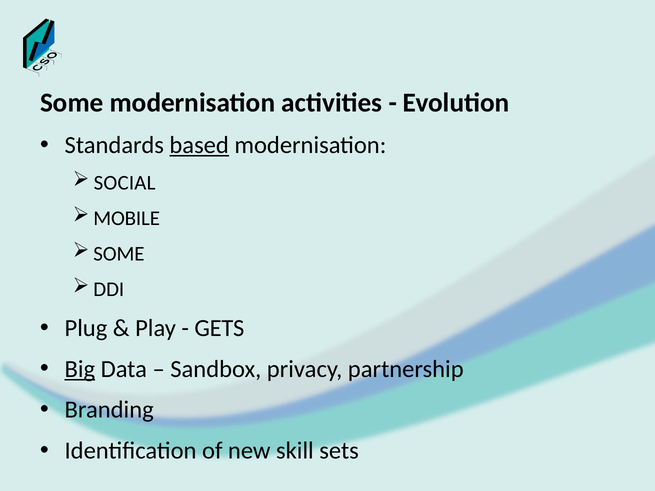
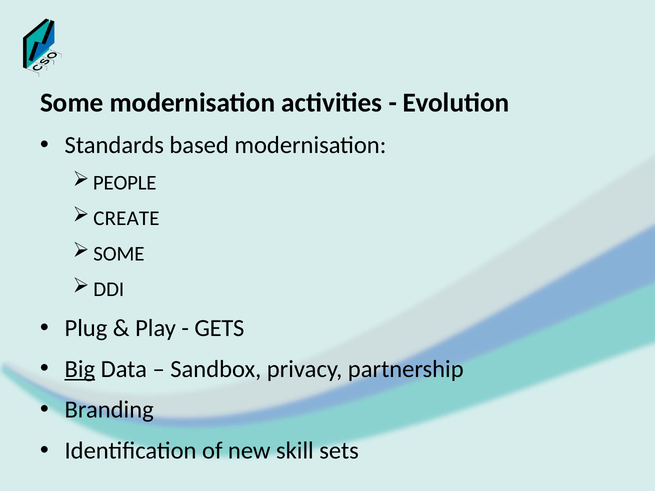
based underline: present -> none (199, 145)
SOCIAL: SOCIAL -> PEOPLE (125, 183)
MOBILE: MOBILE -> CREATE (126, 218)
